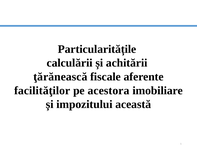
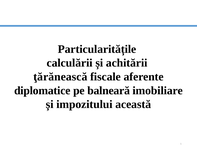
facilităţilor: facilităţilor -> diplomatice (42, 90)
acestora: acestora -> balneară (109, 90)
